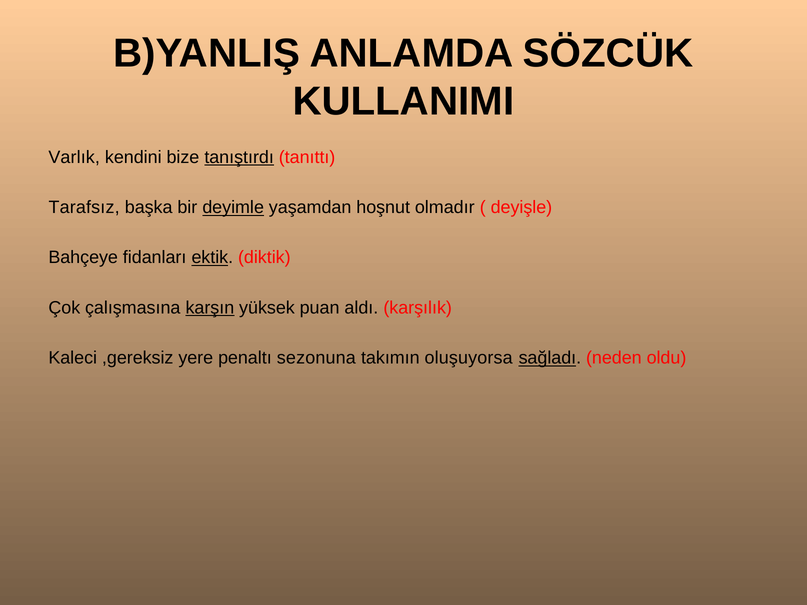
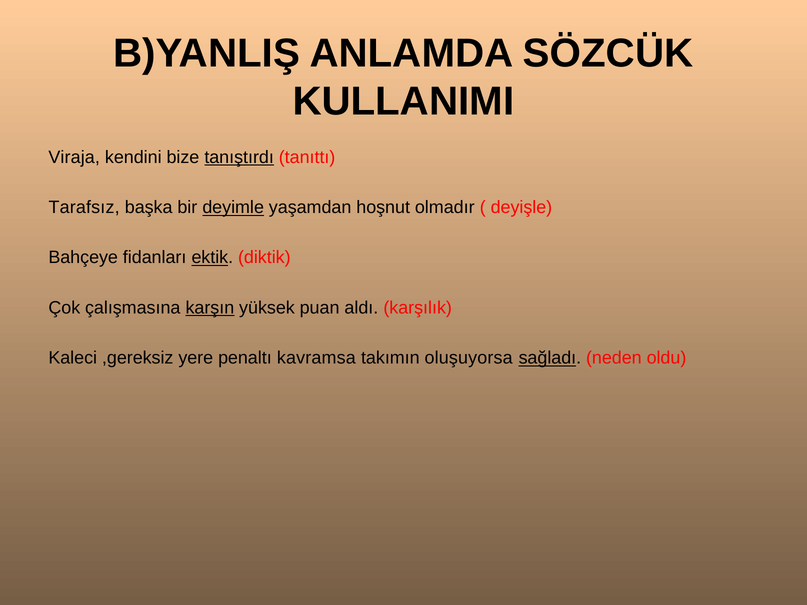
Varlık: Varlık -> Viraja (74, 157)
sezonuna: sezonuna -> kavramsa (316, 358)
